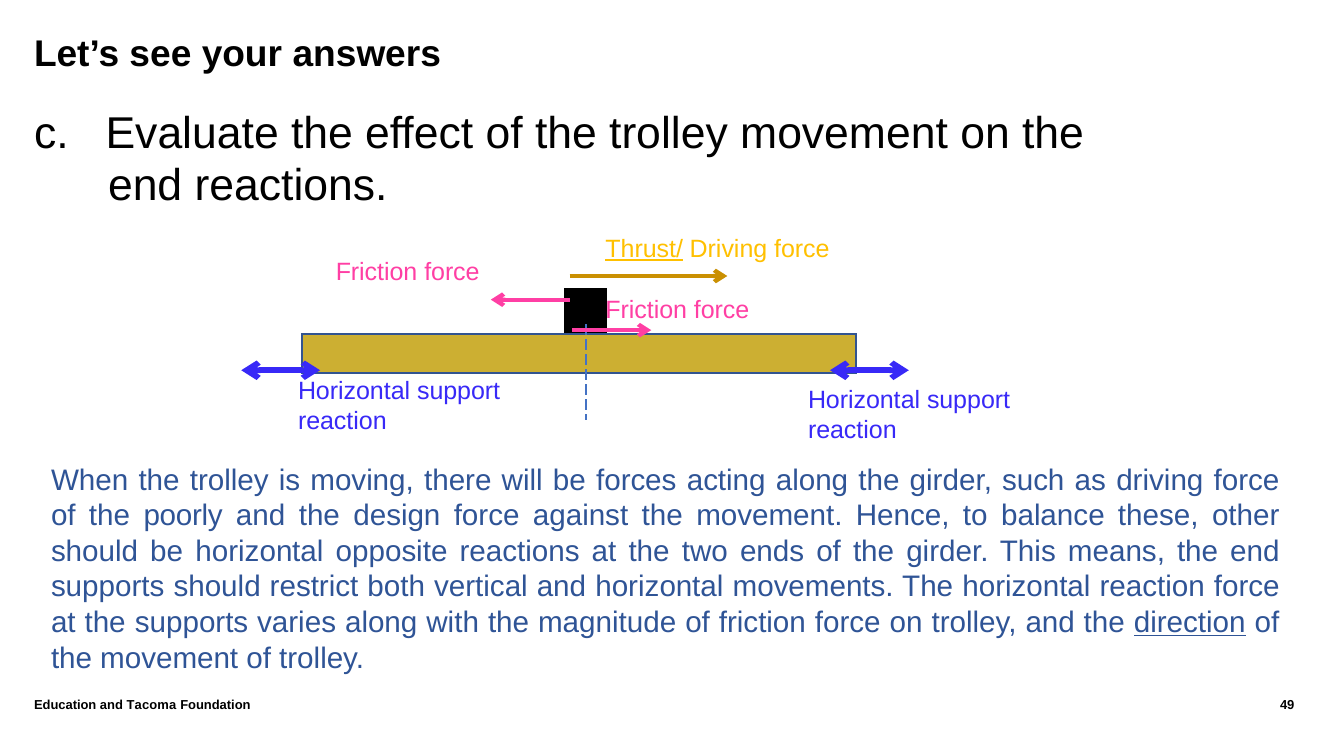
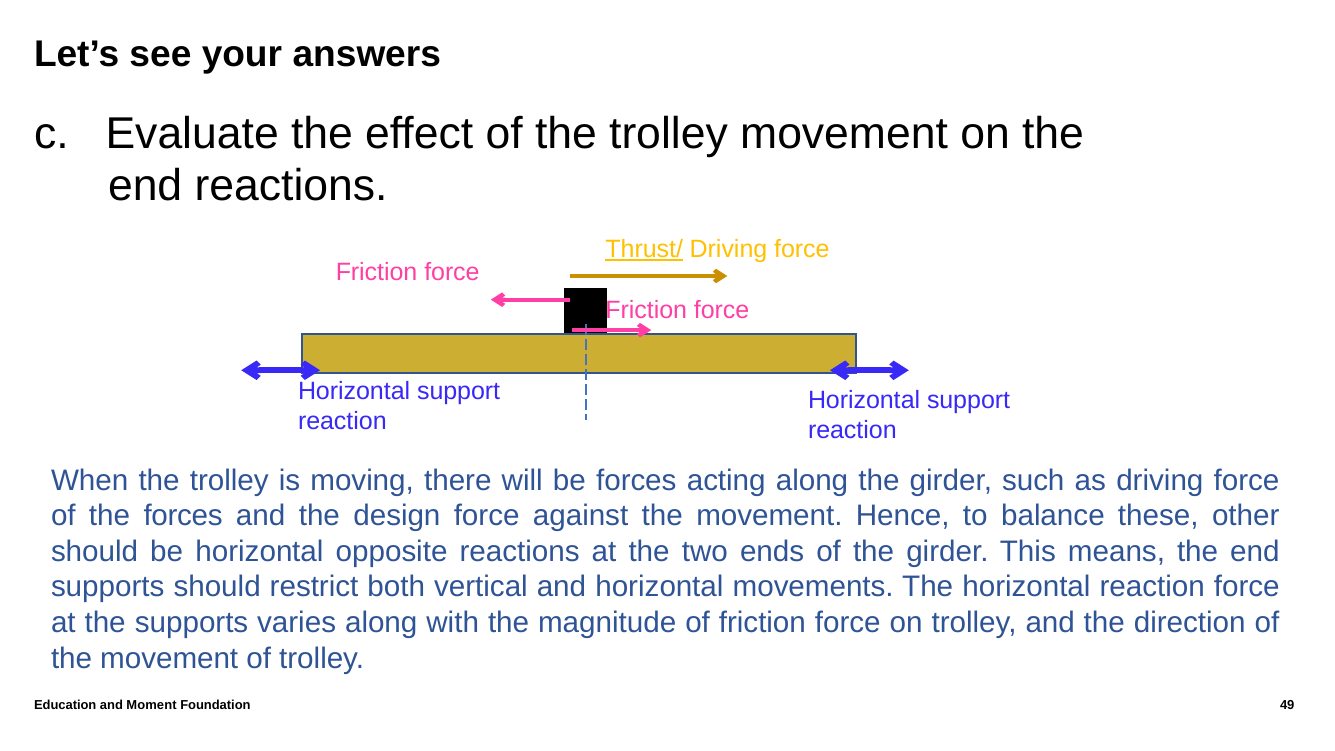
the poorly: poorly -> forces (183, 516)
direction underline: present -> none (1190, 623)
Tacoma: Tacoma -> Moment (152, 705)
